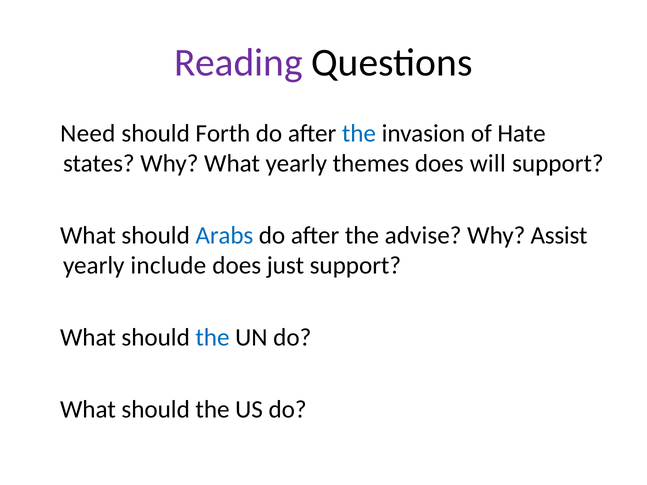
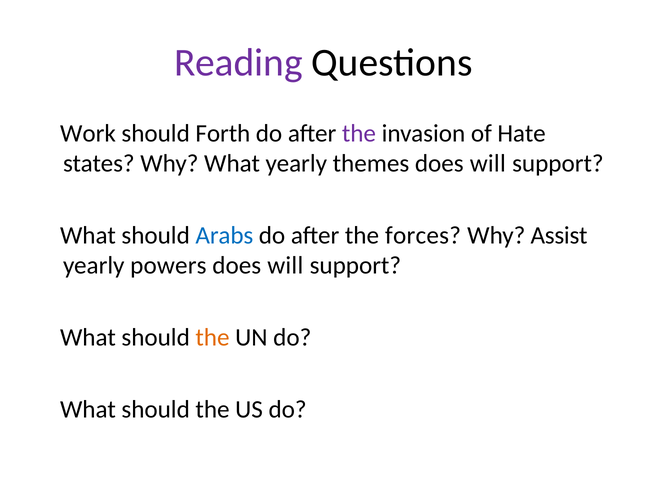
Need: Need -> Work (88, 133)
the colour: blue -> purple (359, 133)
advise: advise -> forces (423, 235)
include: include -> powers (168, 266)
just: just -> will (285, 266)
the colour: blue -> orange (213, 338)
